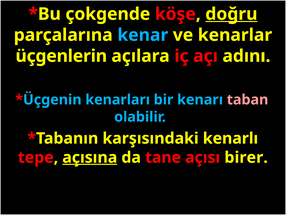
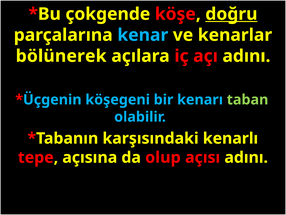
üçgenlerin: üçgenlerin -> bölünerek (61, 56)
kenarları: kenarları -> köşegeni (118, 99)
taban colour: pink -> light green (248, 99)
açısına underline: present -> none (90, 157)
tane: tane -> olup (163, 157)
açısı birer: birer -> adını (246, 157)
